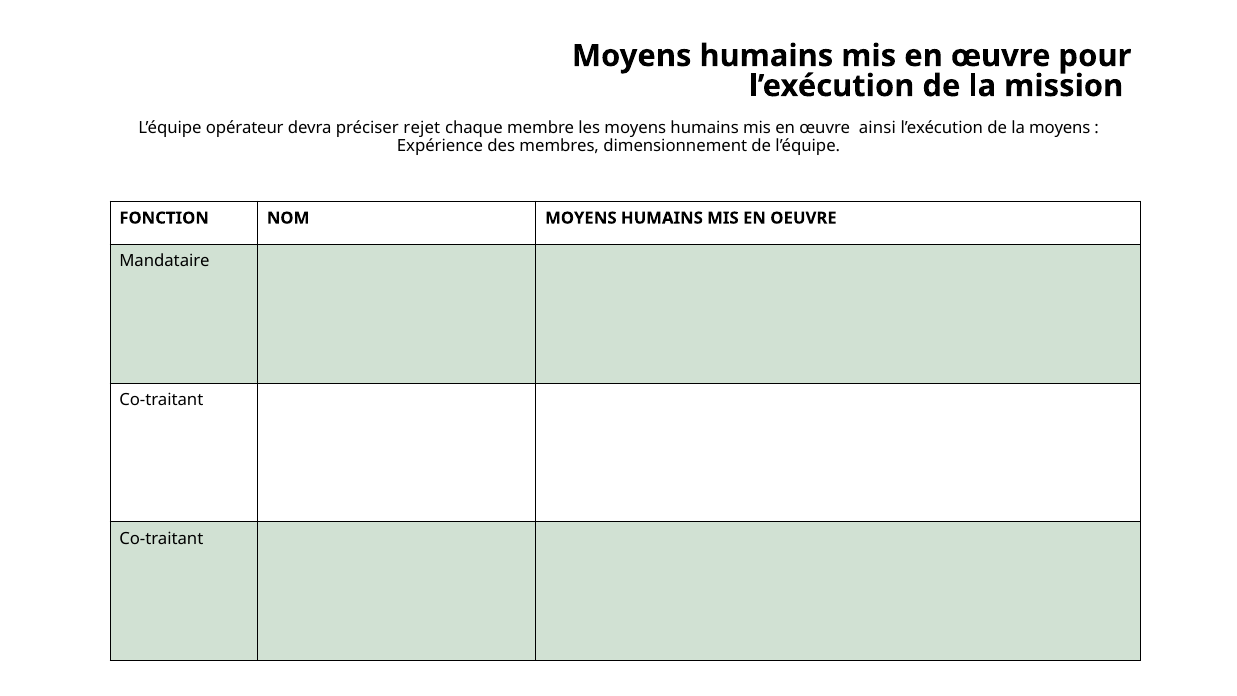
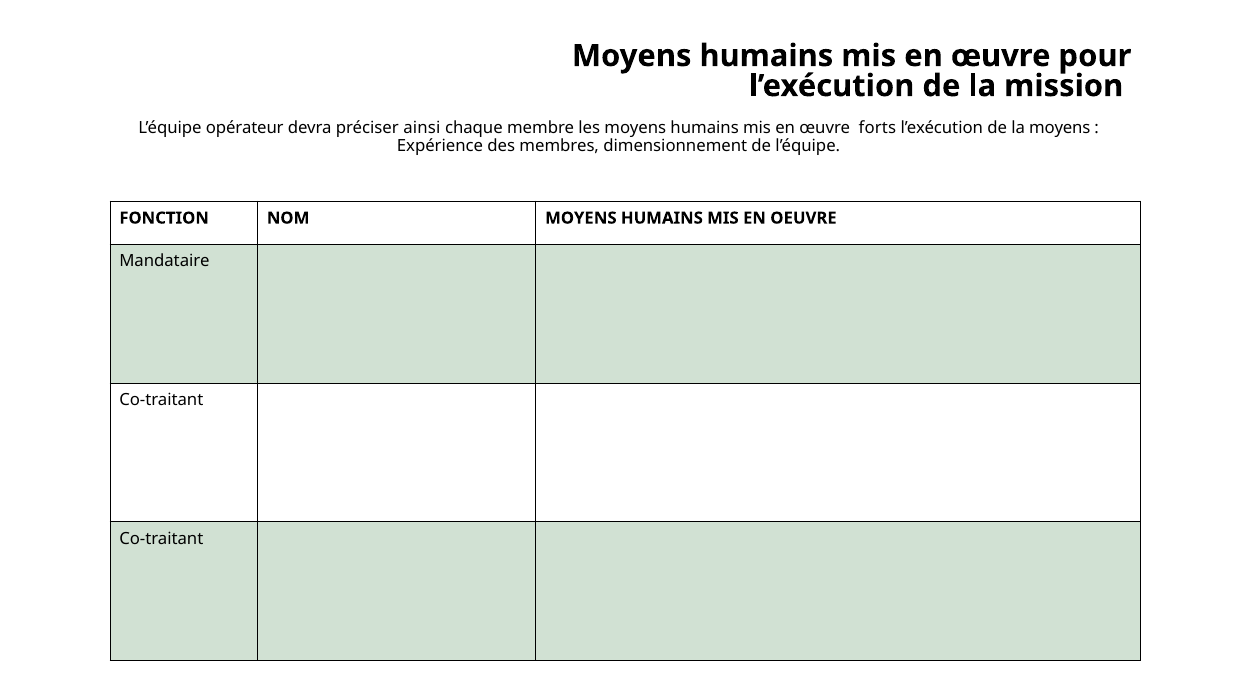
rejet: rejet -> ainsi (422, 128)
ainsi: ainsi -> forts (877, 128)
